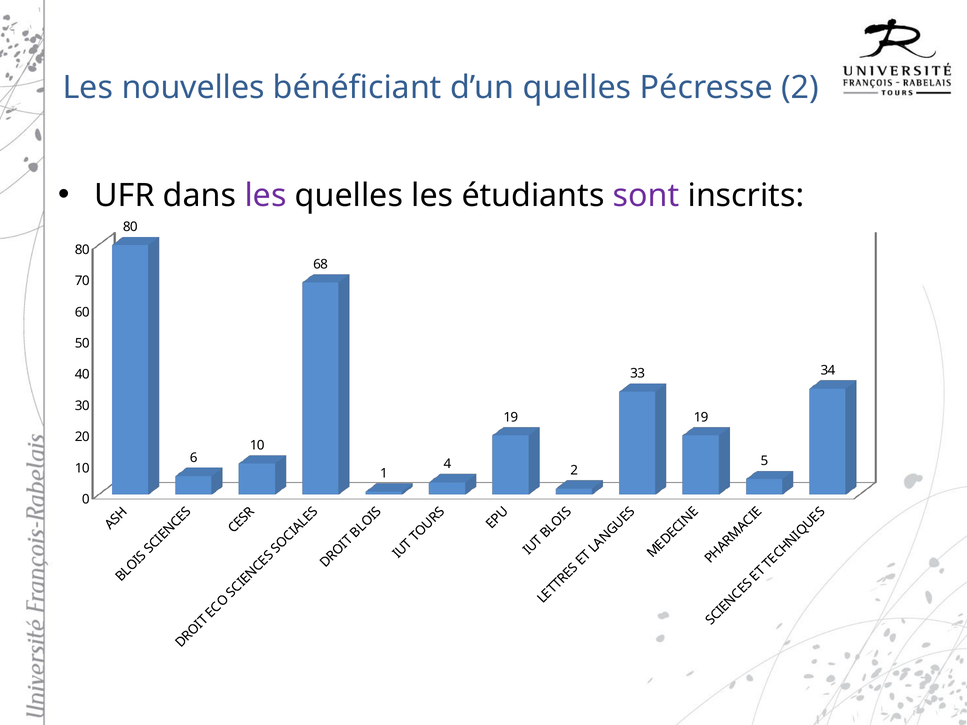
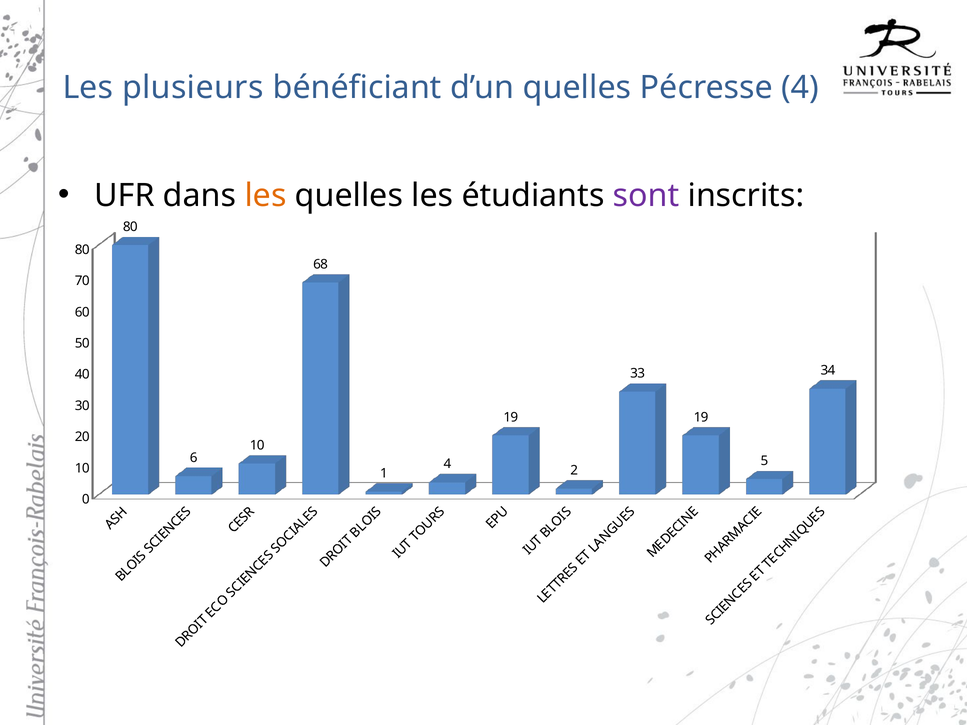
nouvelles: nouvelles -> plusieurs (193, 88)
Pécresse 2: 2 -> 4 (800, 88)
les colour: purple -> orange (266, 196)
